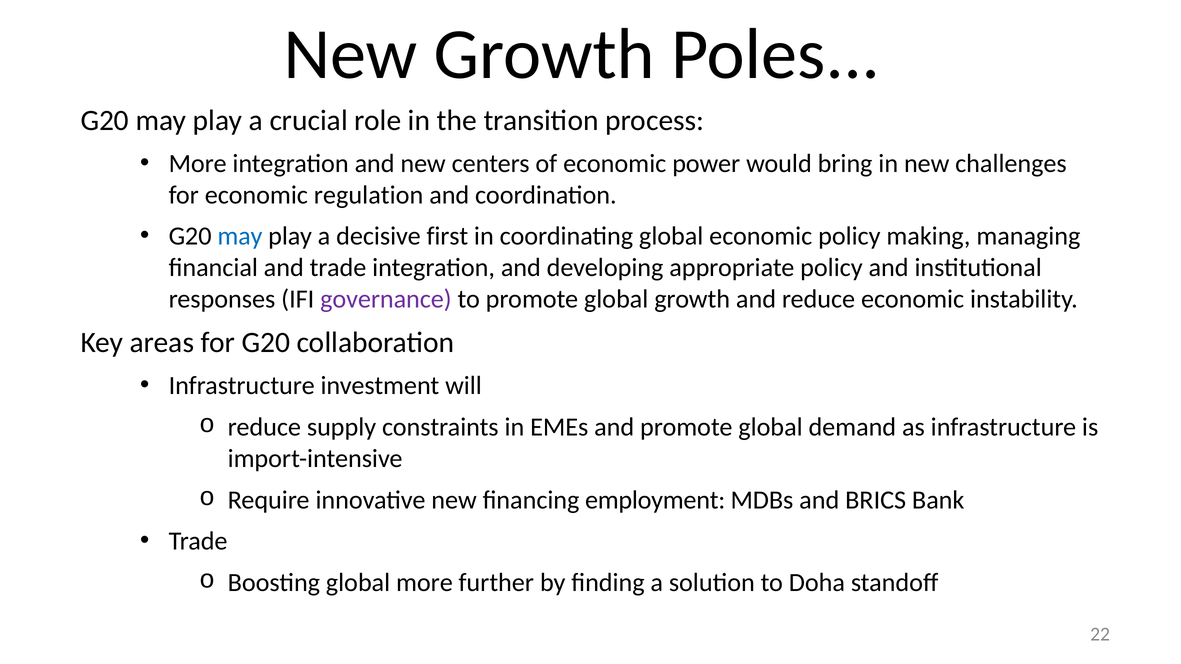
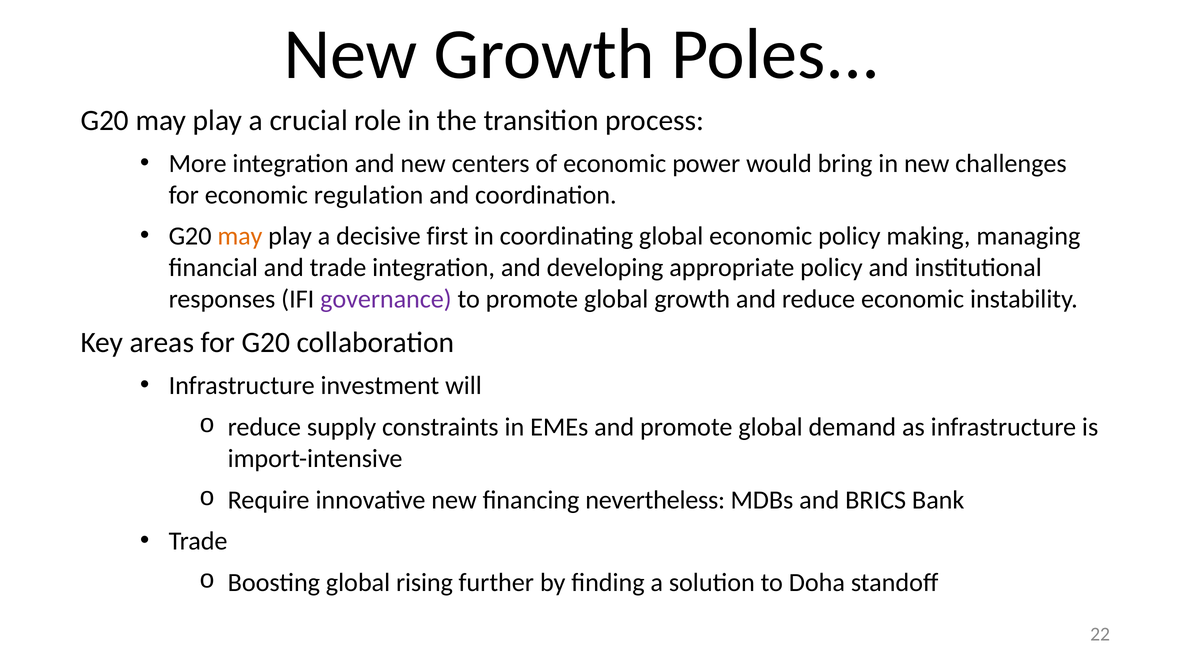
may colour: blue -> orange (240, 236)
employment: employment -> nevertheless (655, 500)
global more: more -> rising (425, 583)
